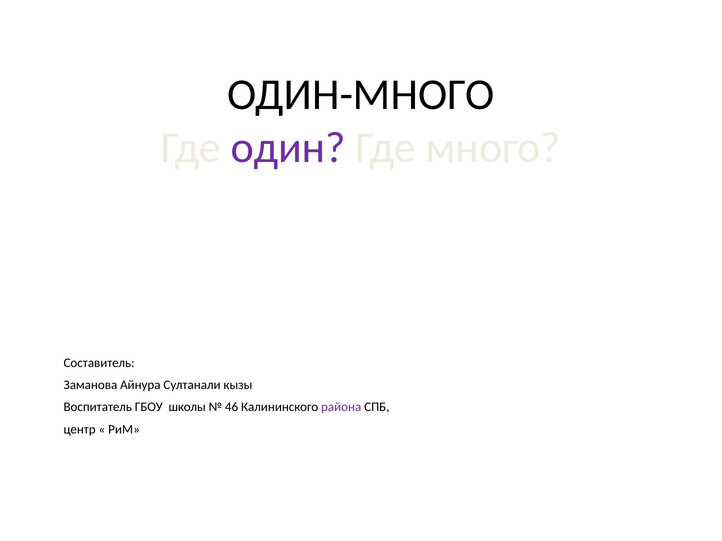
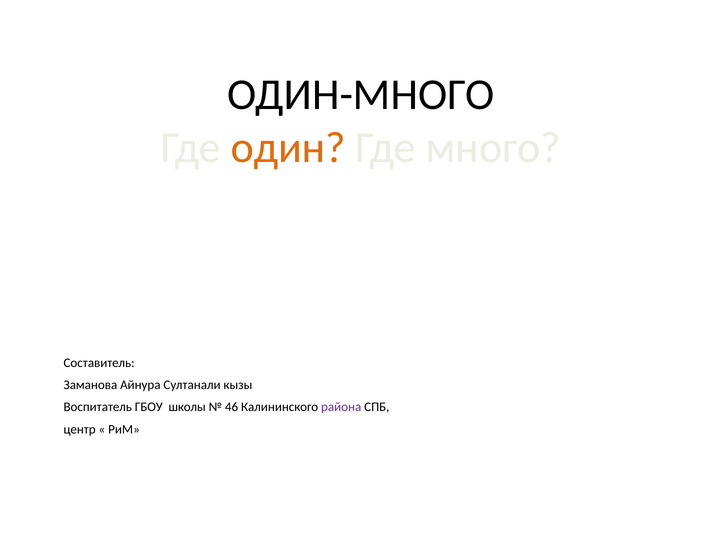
один colour: purple -> orange (288, 148)
